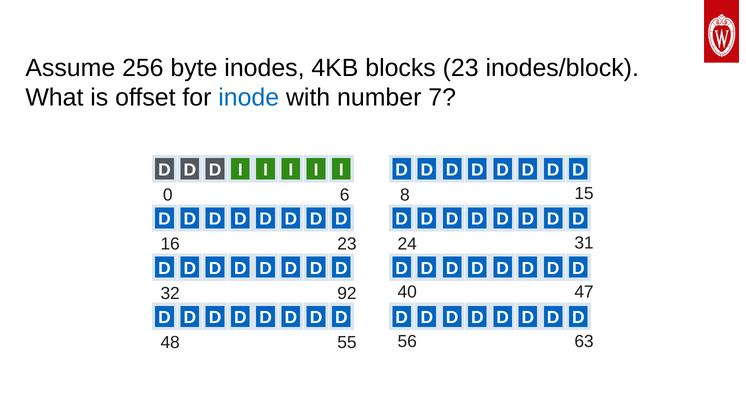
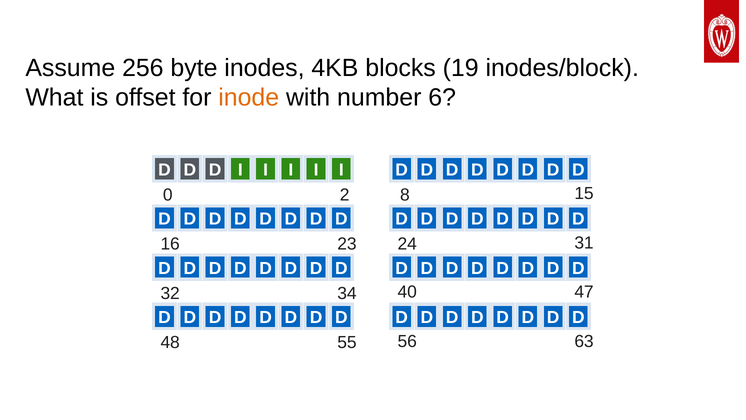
blocks 23: 23 -> 19 (461, 68)
inode colour: blue -> orange (249, 98)
7: 7 -> 6 (442, 98)
6: 6 -> 2 (345, 195)
92: 92 -> 34 (347, 293)
